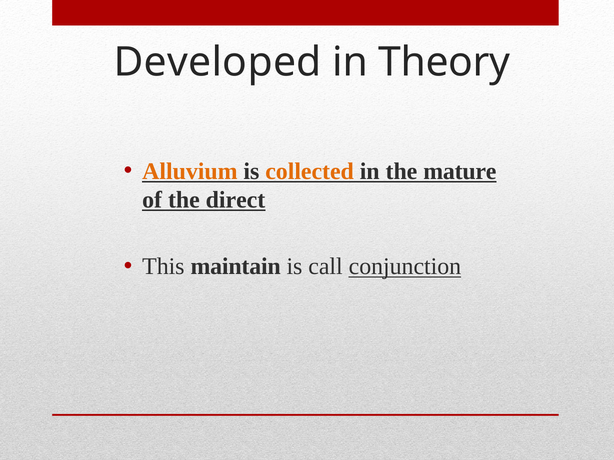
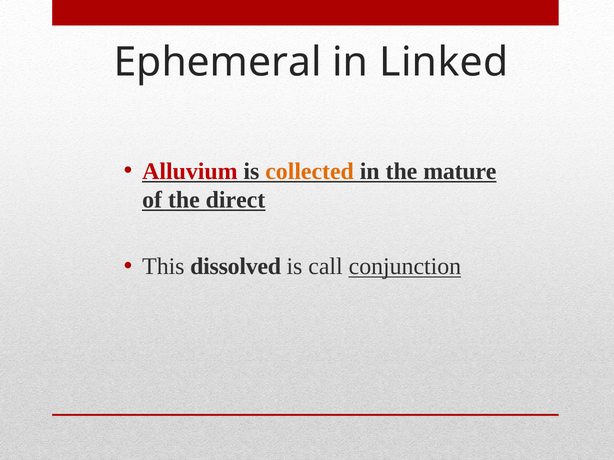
Developed: Developed -> Ephemeral (218, 62)
Theory: Theory -> Linked (444, 62)
Alluvium colour: orange -> red (190, 171)
maintain: maintain -> dissolved (236, 267)
